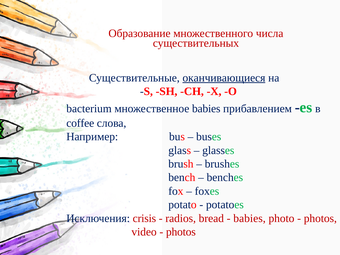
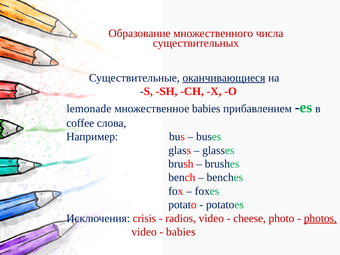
bacterium: bacterium -> lemonade (89, 109)
radios bread: bread -> video (211, 218)
babies: babies -> cheese (250, 218)
photos underline: none -> present (320, 218)
photos: photos -> babies (181, 232)
